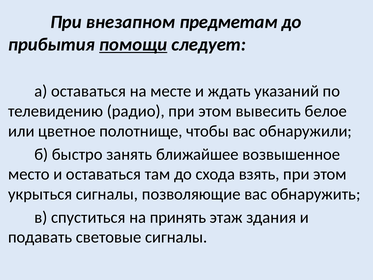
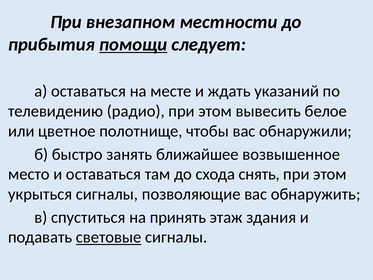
предметам: предметам -> местности (228, 22)
взять: взять -> снять (259, 174)
световые underline: none -> present (109, 237)
